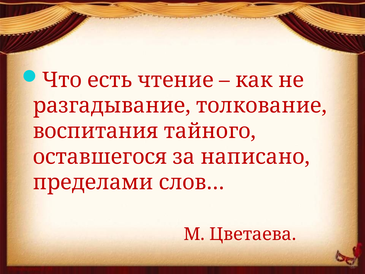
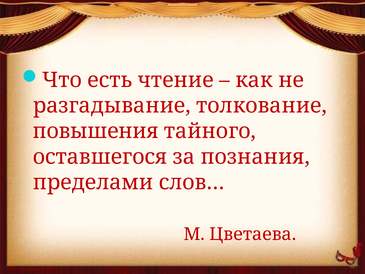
воспитания: воспитания -> повышения (96, 131)
написано: написано -> познания (255, 157)
